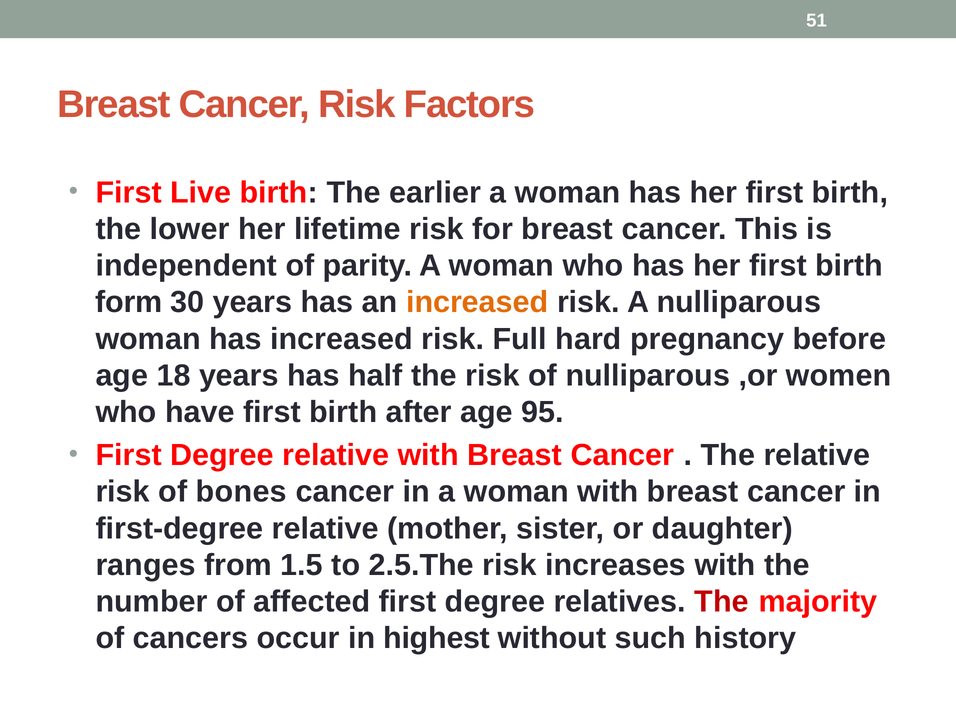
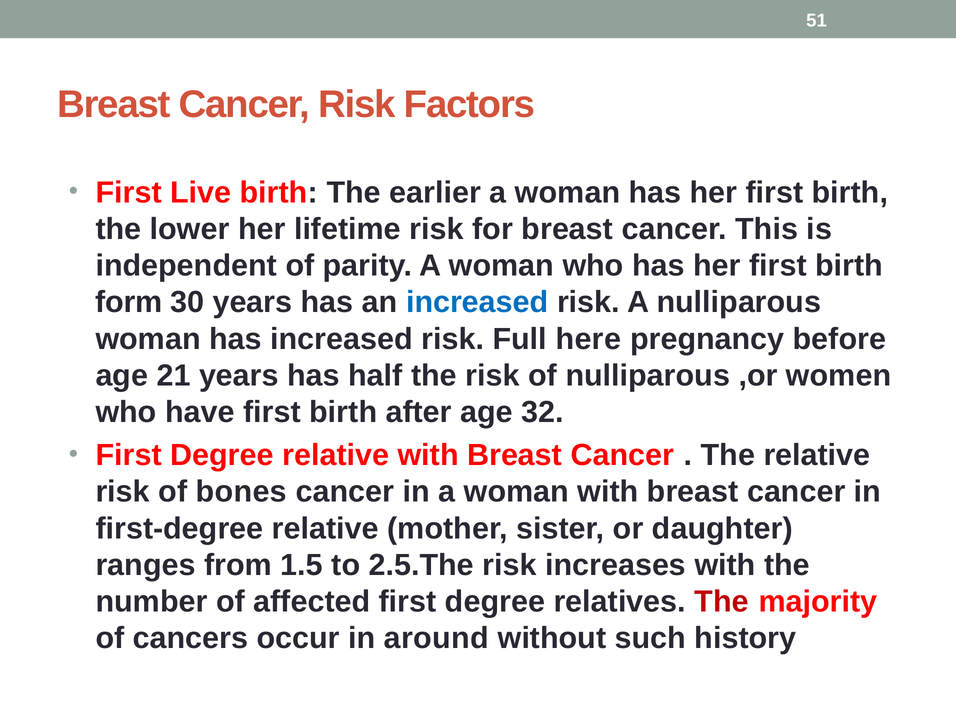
increased colour: orange -> blue (477, 302)
hard: hard -> here (588, 339)
18: 18 -> 21 (174, 376)
95: 95 -> 32 (543, 412)
highest: highest -> around (436, 638)
